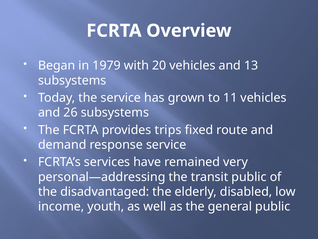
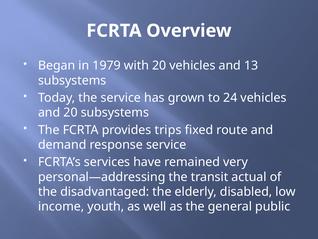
11: 11 -> 24 (230, 98)
and 26: 26 -> 20 (71, 112)
transit public: public -> actual (249, 177)
